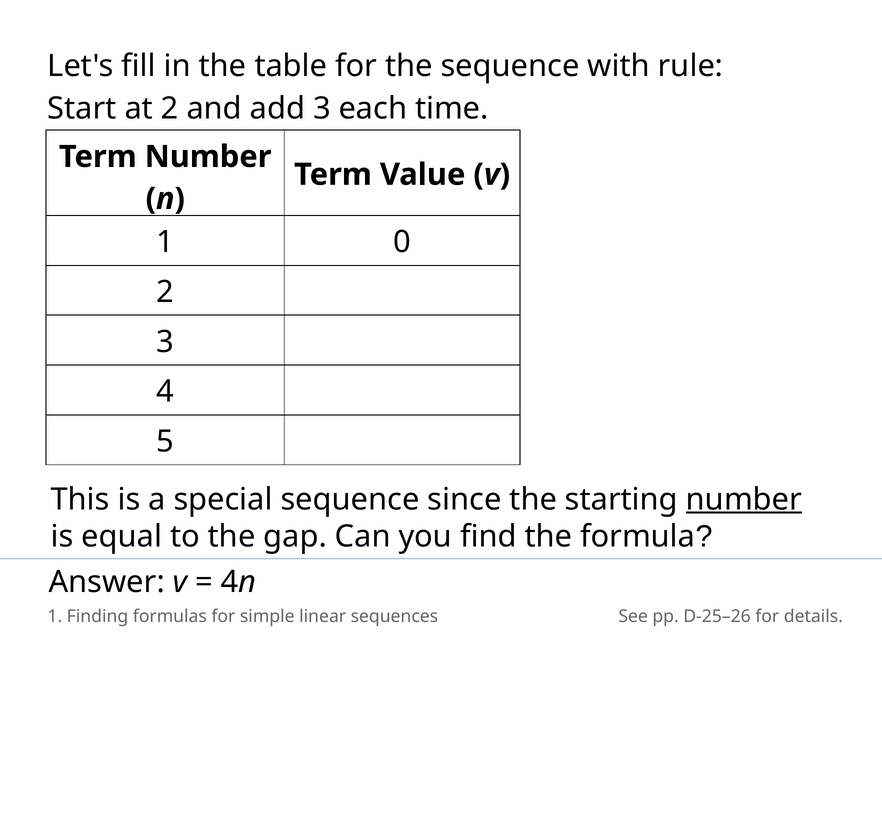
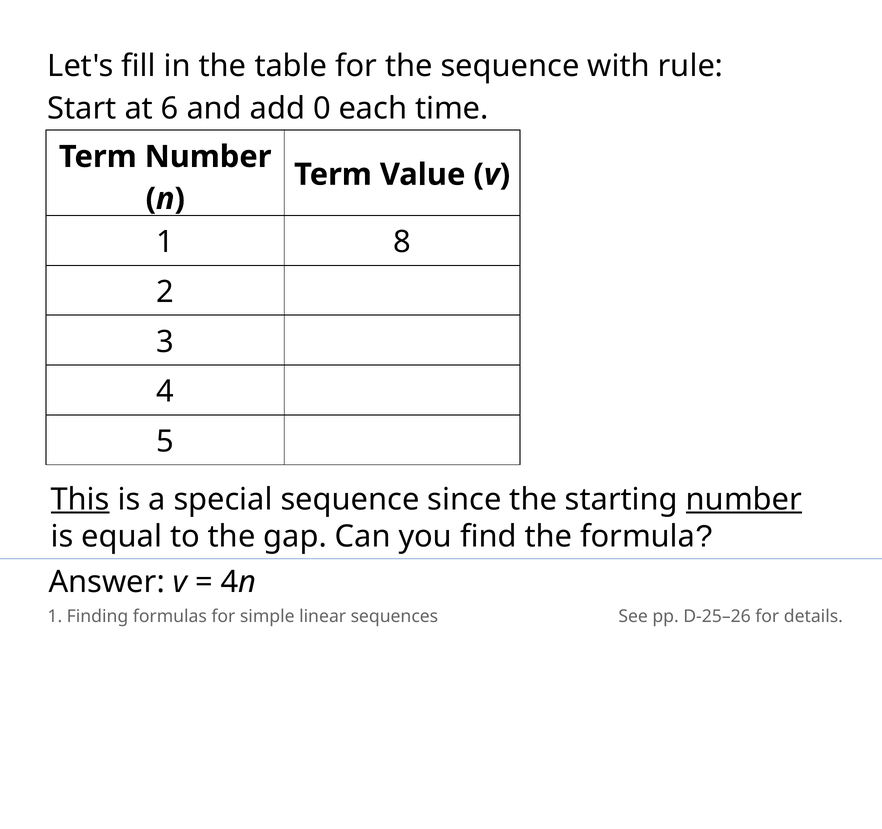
at 2: 2 -> 6 (170, 108)
add 3: 3 -> 0 (322, 108)
0: 0 -> 8 (402, 242)
This underline: none -> present (80, 499)
